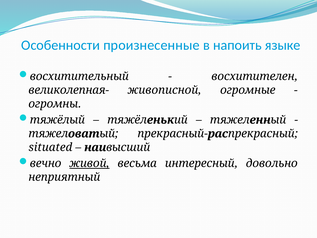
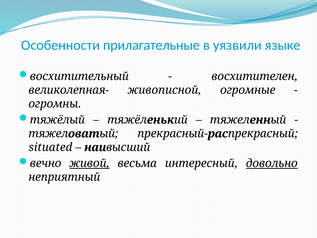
произнесенные: произнесенные -> прилагательные (152, 45)
напоить: напоить -> уязвили (237, 45)
довольно underline: none -> present (272, 163)
